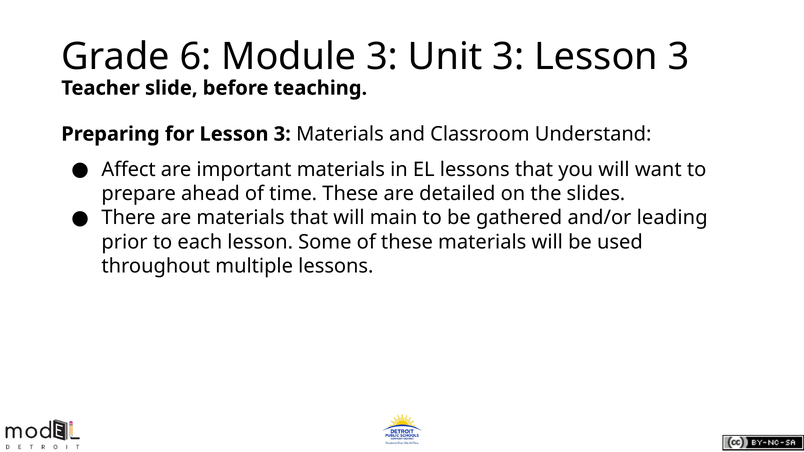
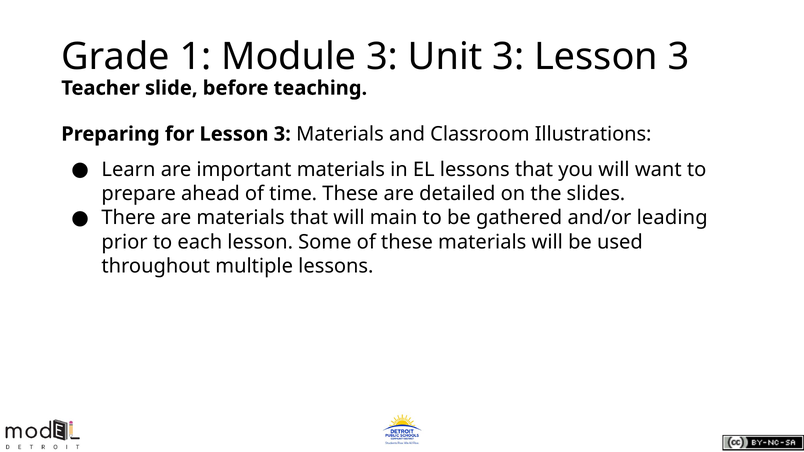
6: 6 -> 1 (195, 57)
Understand: Understand -> Illustrations (593, 134)
Affect: Affect -> Learn (128, 170)
